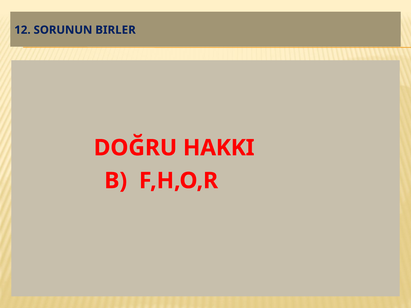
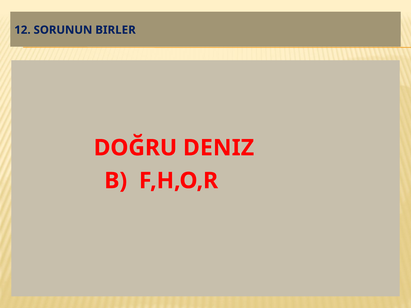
HAKKI: HAKKI -> DENIZ (219, 148)
